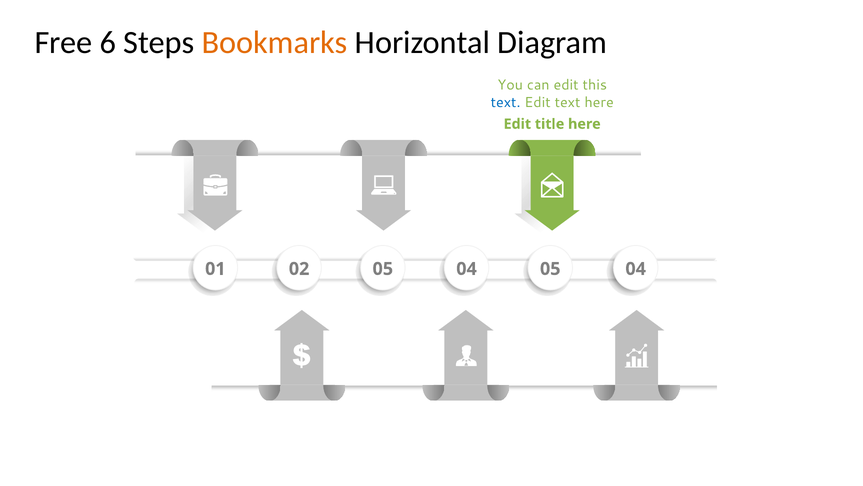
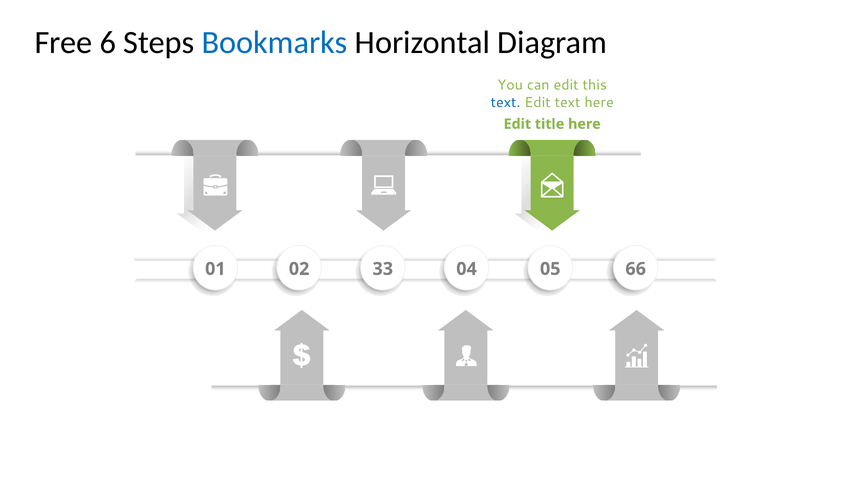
Bookmarks colour: orange -> blue (275, 42)
02 05: 05 -> 33 (383, 269)
04 05 04: 04 -> 66 (636, 269)
